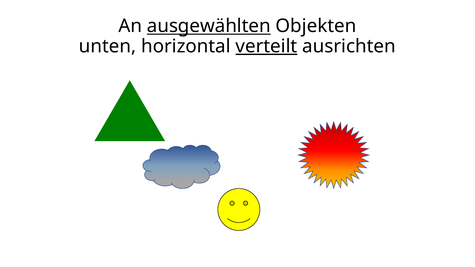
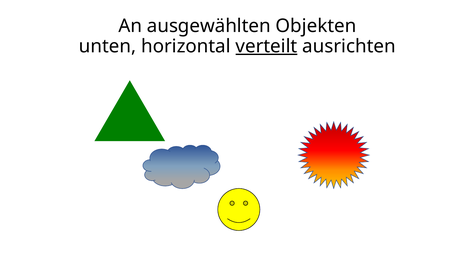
ausgewählten underline: present -> none (209, 26)
